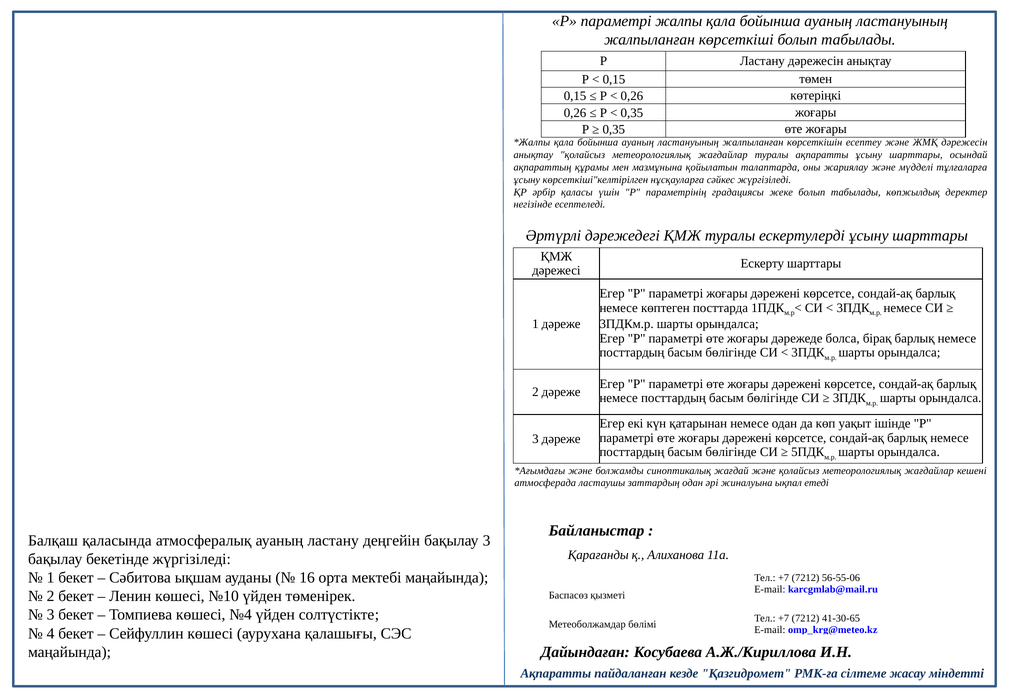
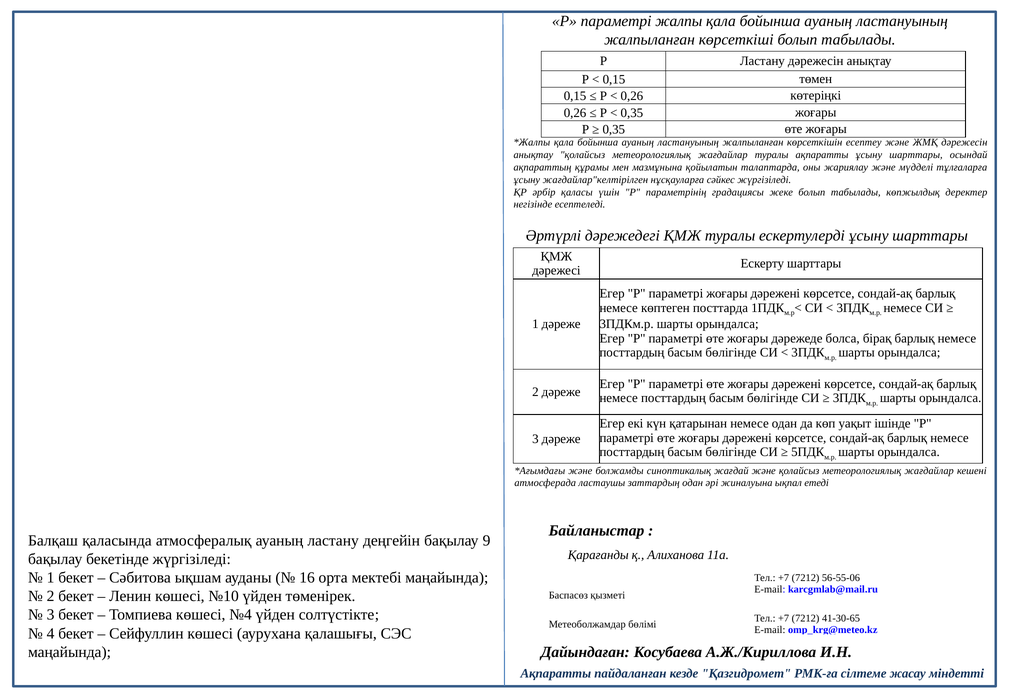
көрсеткіші"келтірілген: көрсеткіші"келтірілген -> жағдайлар"келтірілген (595, 180)
бақылау 3: 3 -> 9 (487, 541)
